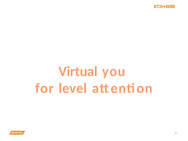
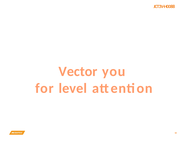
Virtual: Virtual -> Vector (78, 71)
